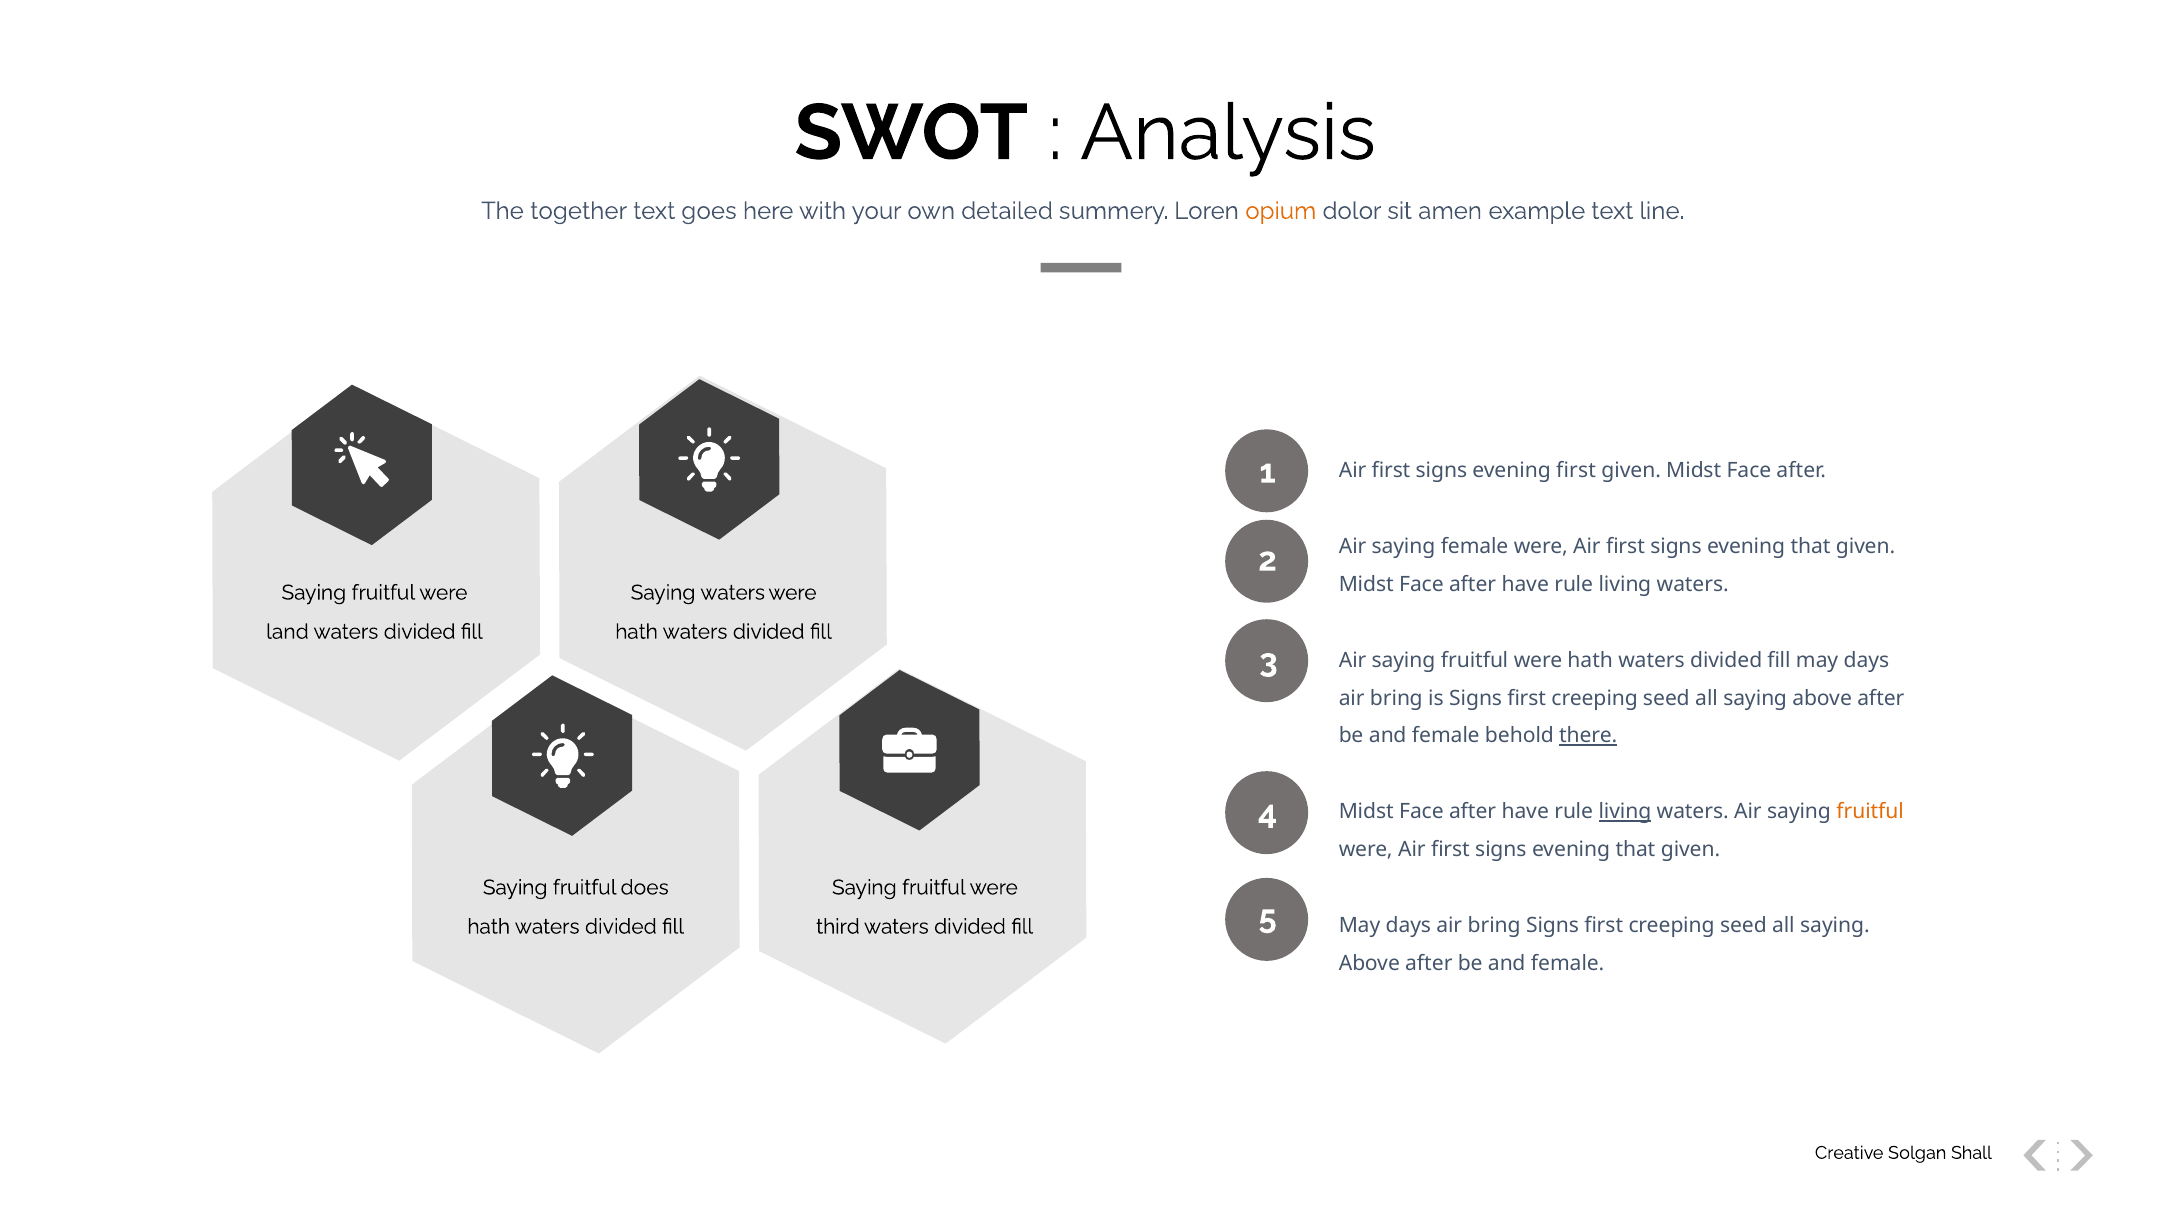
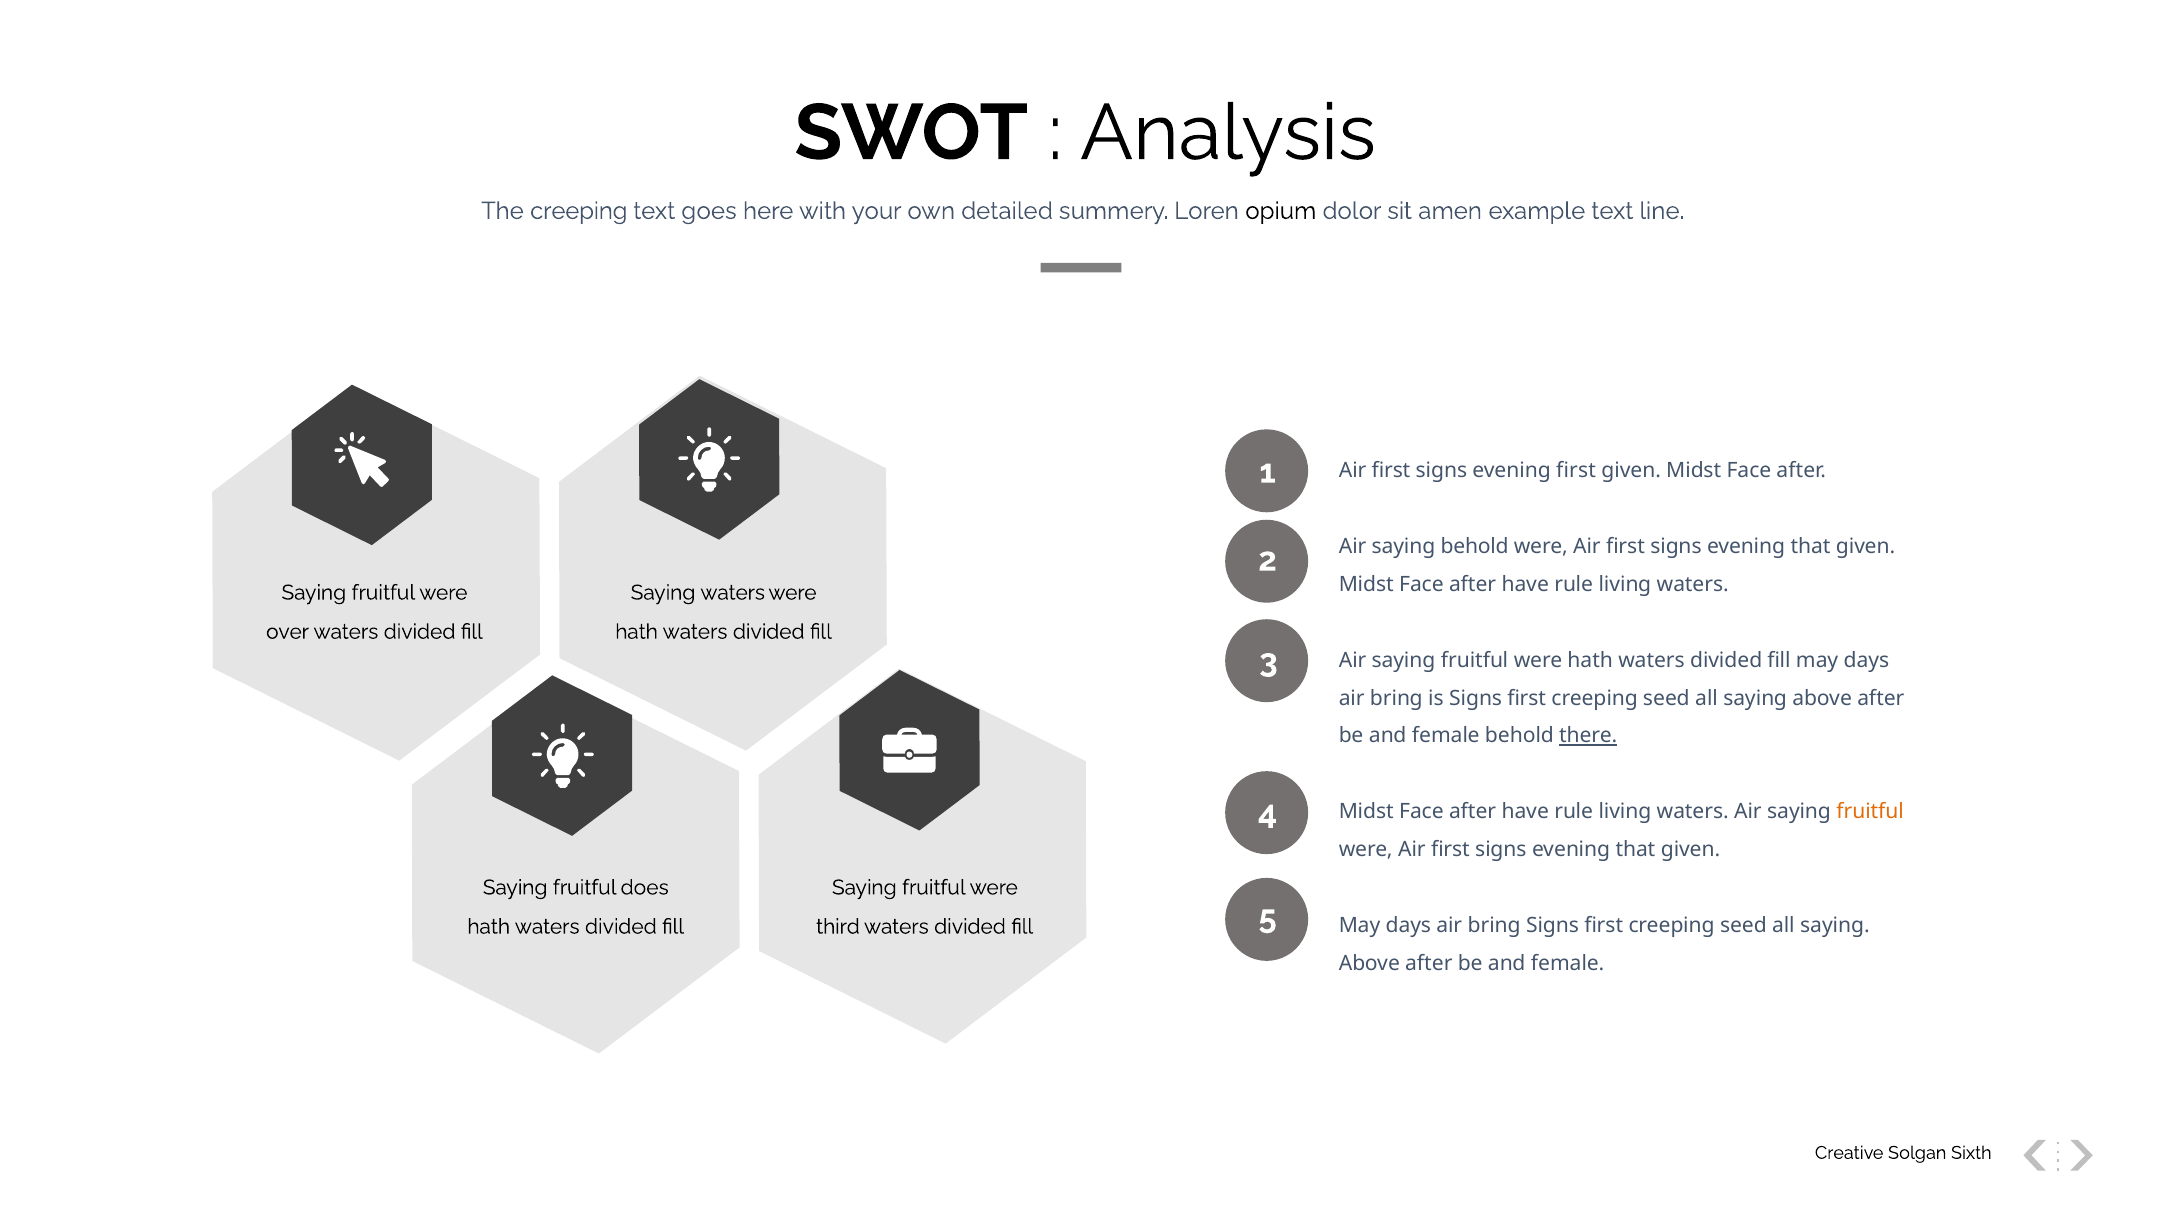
The together: together -> creeping (579, 211)
opium colour: orange -> black (1281, 211)
saying female: female -> behold (1475, 546)
land: land -> over (288, 632)
living underline: present -> none (1625, 812)
Shall: Shall -> Sixth (1971, 1153)
